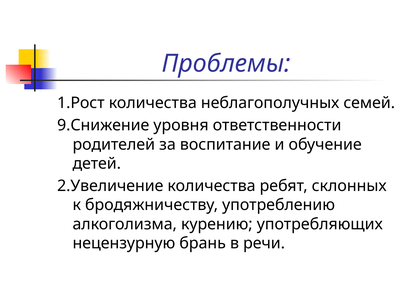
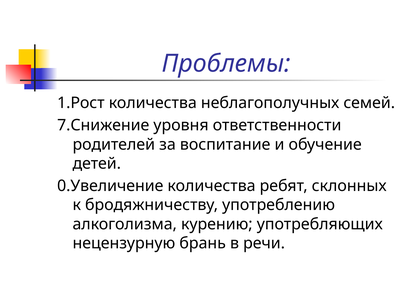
9.Снижение: 9.Снижение -> 7.Снижение (103, 126)
2.Увеличение: 2.Увеличение -> 0.Увеличение (110, 186)
